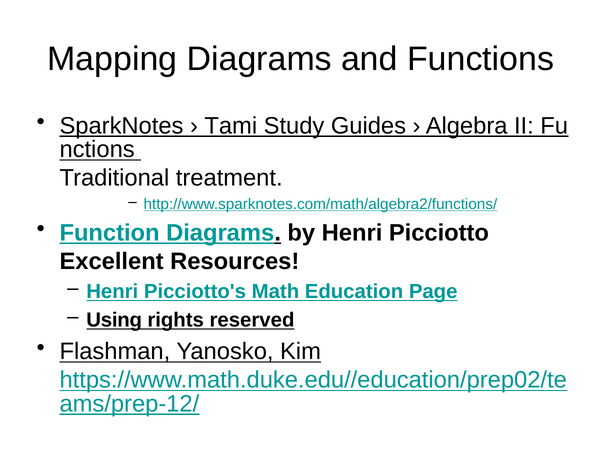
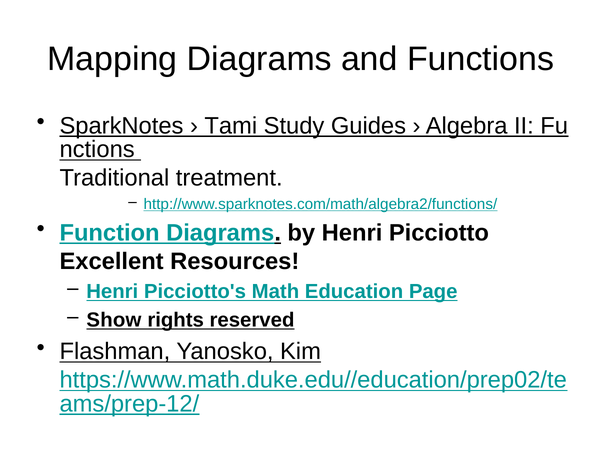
Using: Using -> Show (114, 320)
